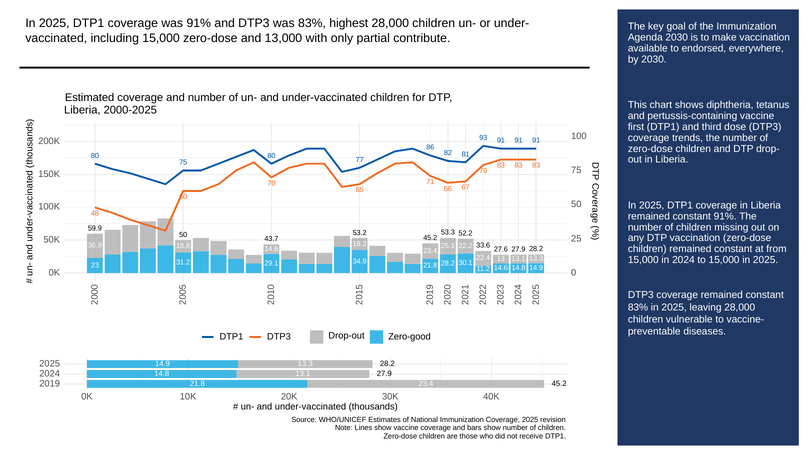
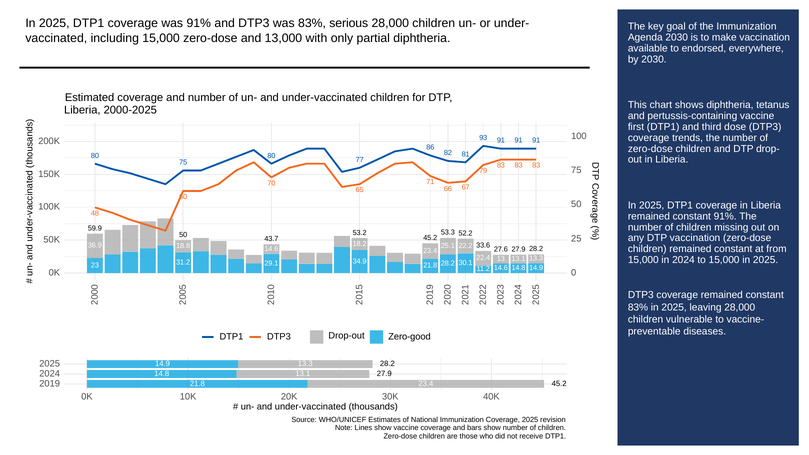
highest: highest -> serious (349, 23)
partial contribute: contribute -> diphtheria (422, 38)
